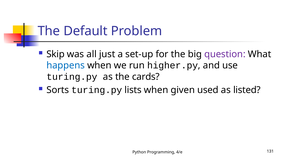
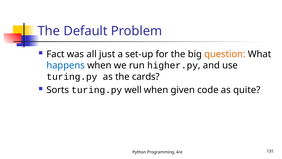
Skip: Skip -> Fact (56, 54)
question colour: purple -> orange (225, 54)
lists: lists -> well (133, 90)
used: used -> code (208, 90)
listed: listed -> quite (247, 90)
